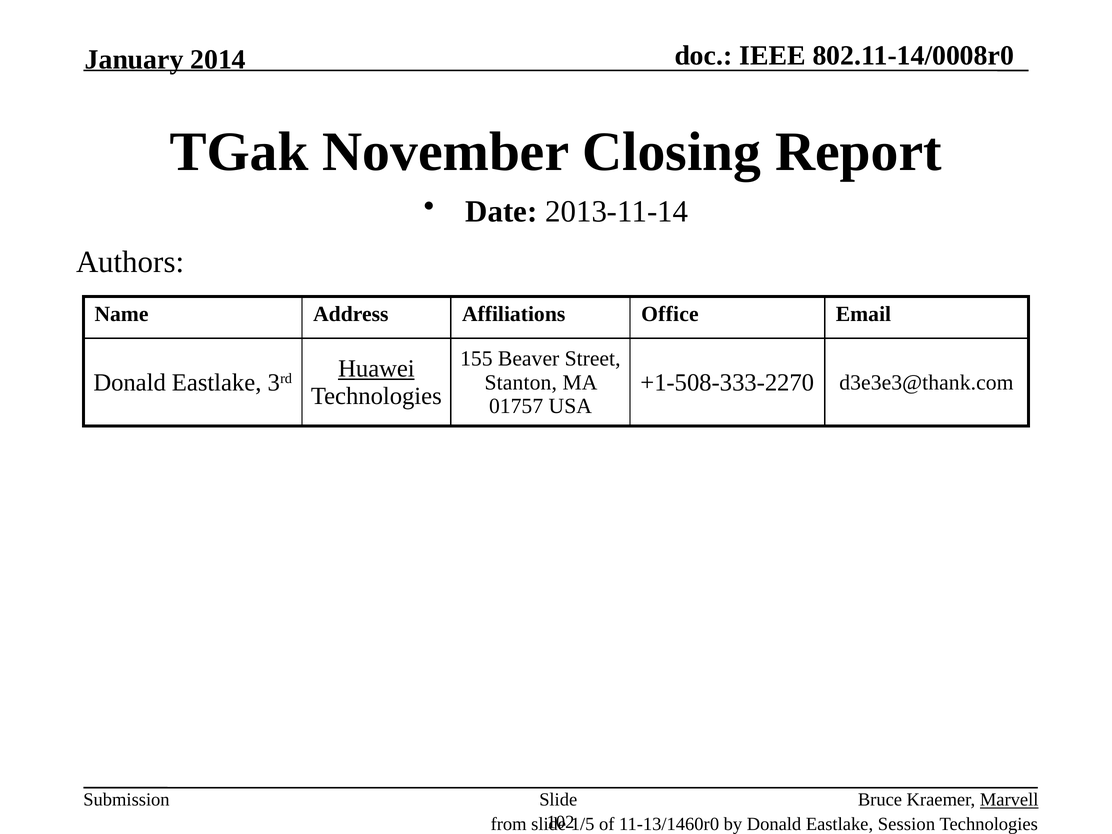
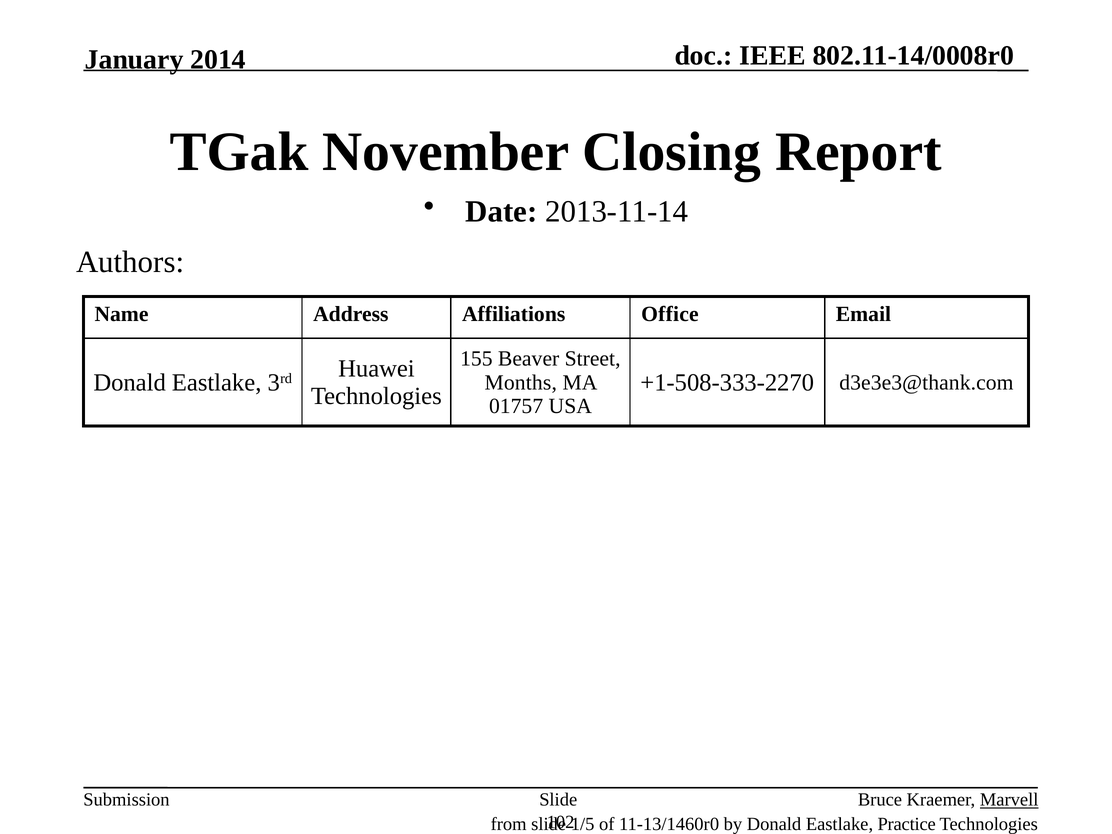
Huawei underline: present -> none (376, 369)
Stanton: Stanton -> Months (521, 382)
Session: Session -> Practice (907, 824)
